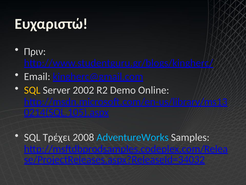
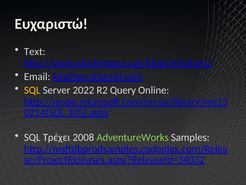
Πριν: Πριν -> Text (35, 51)
2002: 2002 -> 2022 (83, 90)
Demo: Demo -> Query (123, 90)
AdventureWorks colour: light blue -> light green (133, 137)
